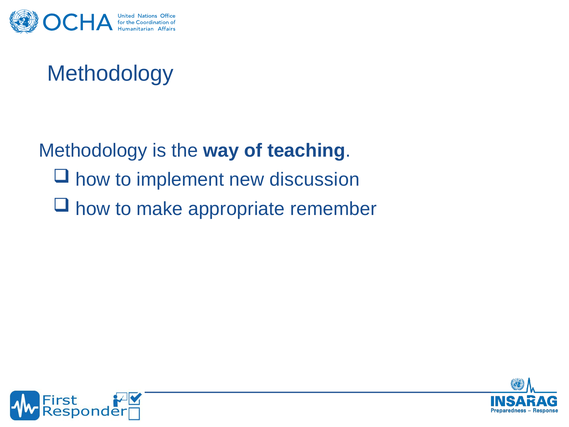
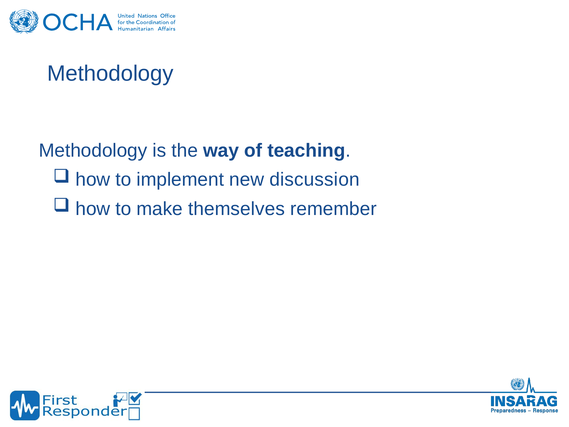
appropriate: appropriate -> themselves (236, 209)
